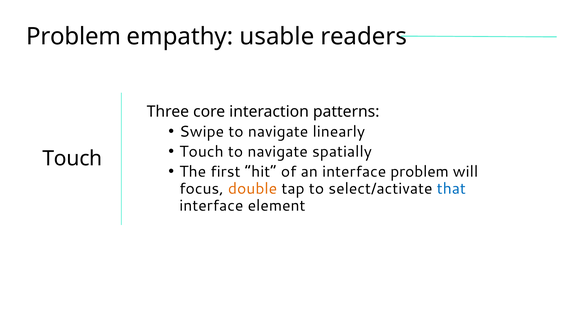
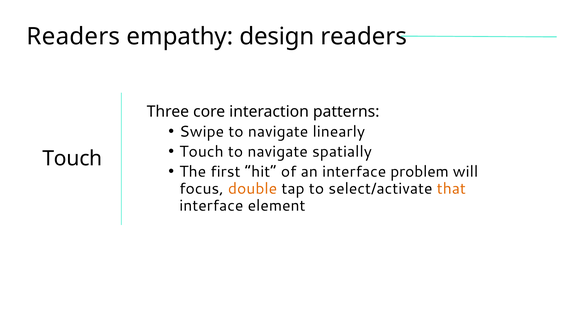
Problem: Problem -> Readers (73, 37)
usable: usable -> design (277, 37)
that colour: blue -> orange (451, 188)
